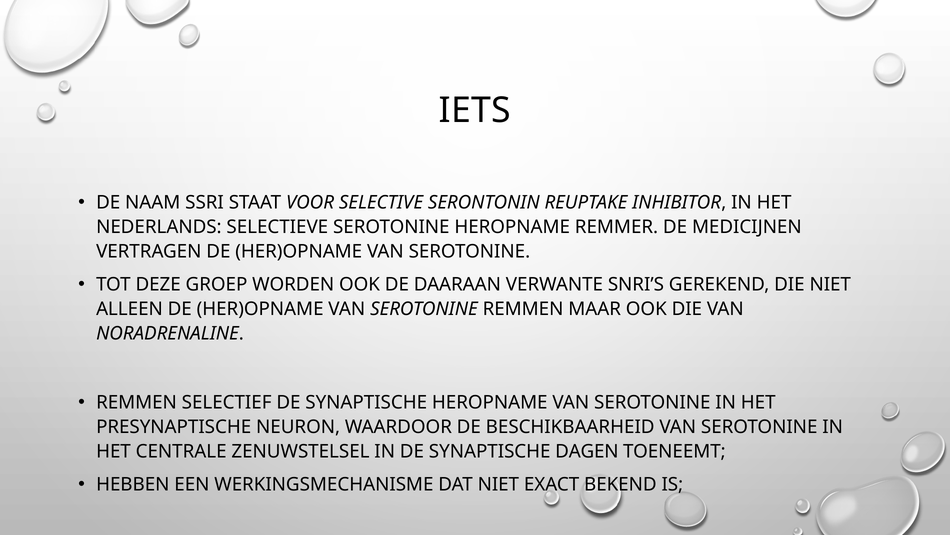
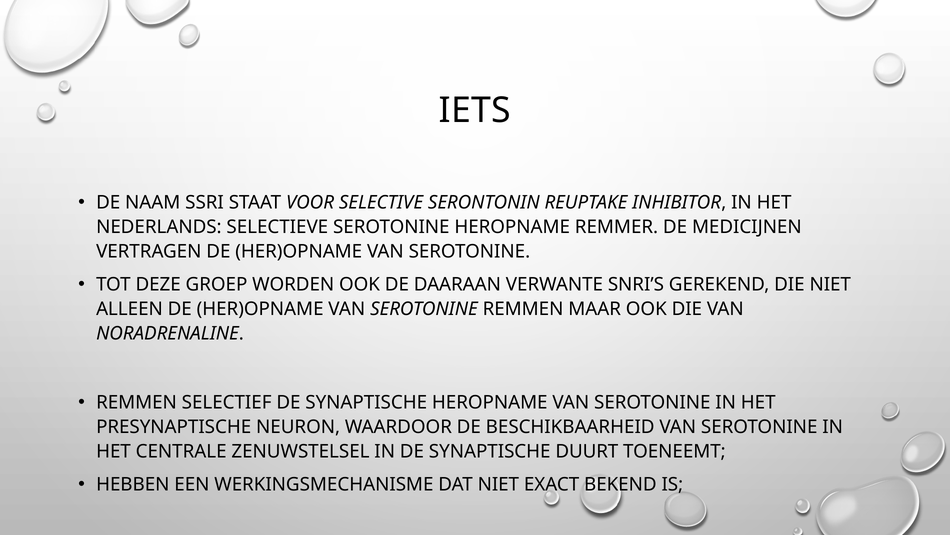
DAGEN: DAGEN -> DUURT (587, 451)
